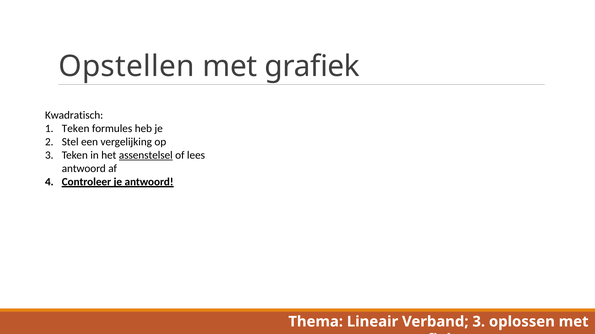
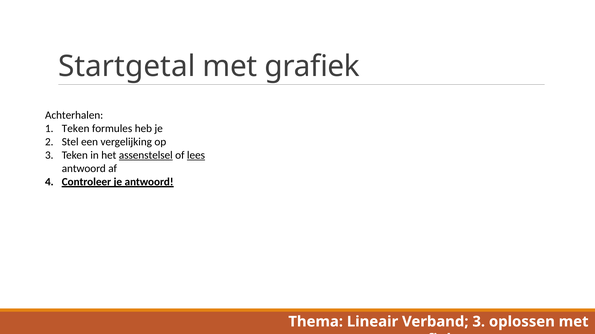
Opstellen: Opstellen -> Startgetal (127, 67)
Kwadratisch: Kwadratisch -> Achterhalen (74, 115)
lees underline: none -> present (196, 155)
